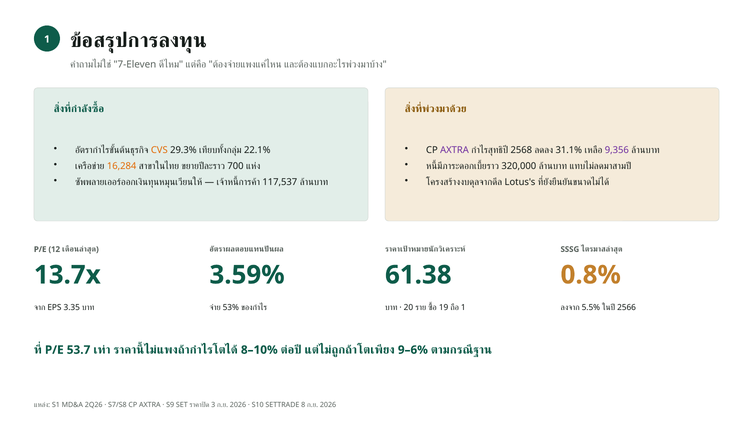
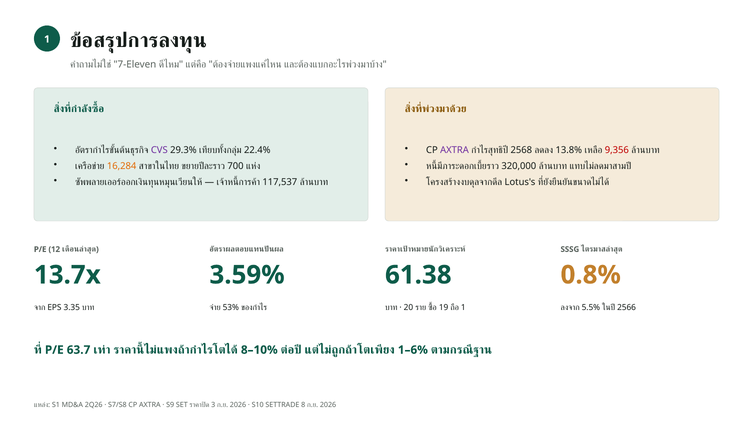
31.1%: 31.1% -> 13.8% (569, 150)
9,356 colour: purple -> red (617, 150)
CVS colour: orange -> purple (159, 150)
22.1%: 22.1% -> 22.4% (257, 150)
53.7: 53.7 -> 63.7 (79, 350)
9–6%: 9–6% -> 1–6% (413, 350)
